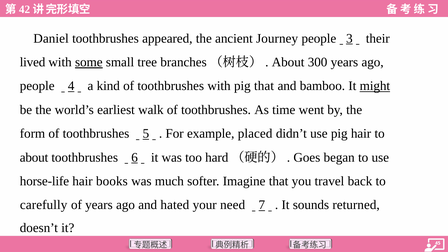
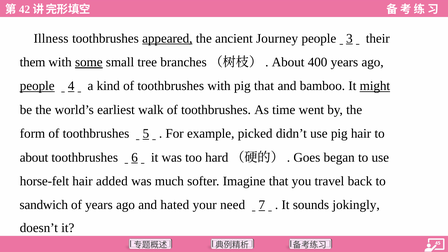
Daniel: Daniel -> Illness (51, 38)
appeared underline: none -> present (167, 38)
lived: lived -> them (33, 62)
300: 300 -> 400 (318, 62)
people underline: none -> present (37, 86)
placed: placed -> picked (255, 134)
horse-life: horse-life -> horse-felt (44, 181)
books: books -> added (112, 181)
carefully: carefully -> sandwich (44, 205)
returned: returned -> jokingly (356, 205)
